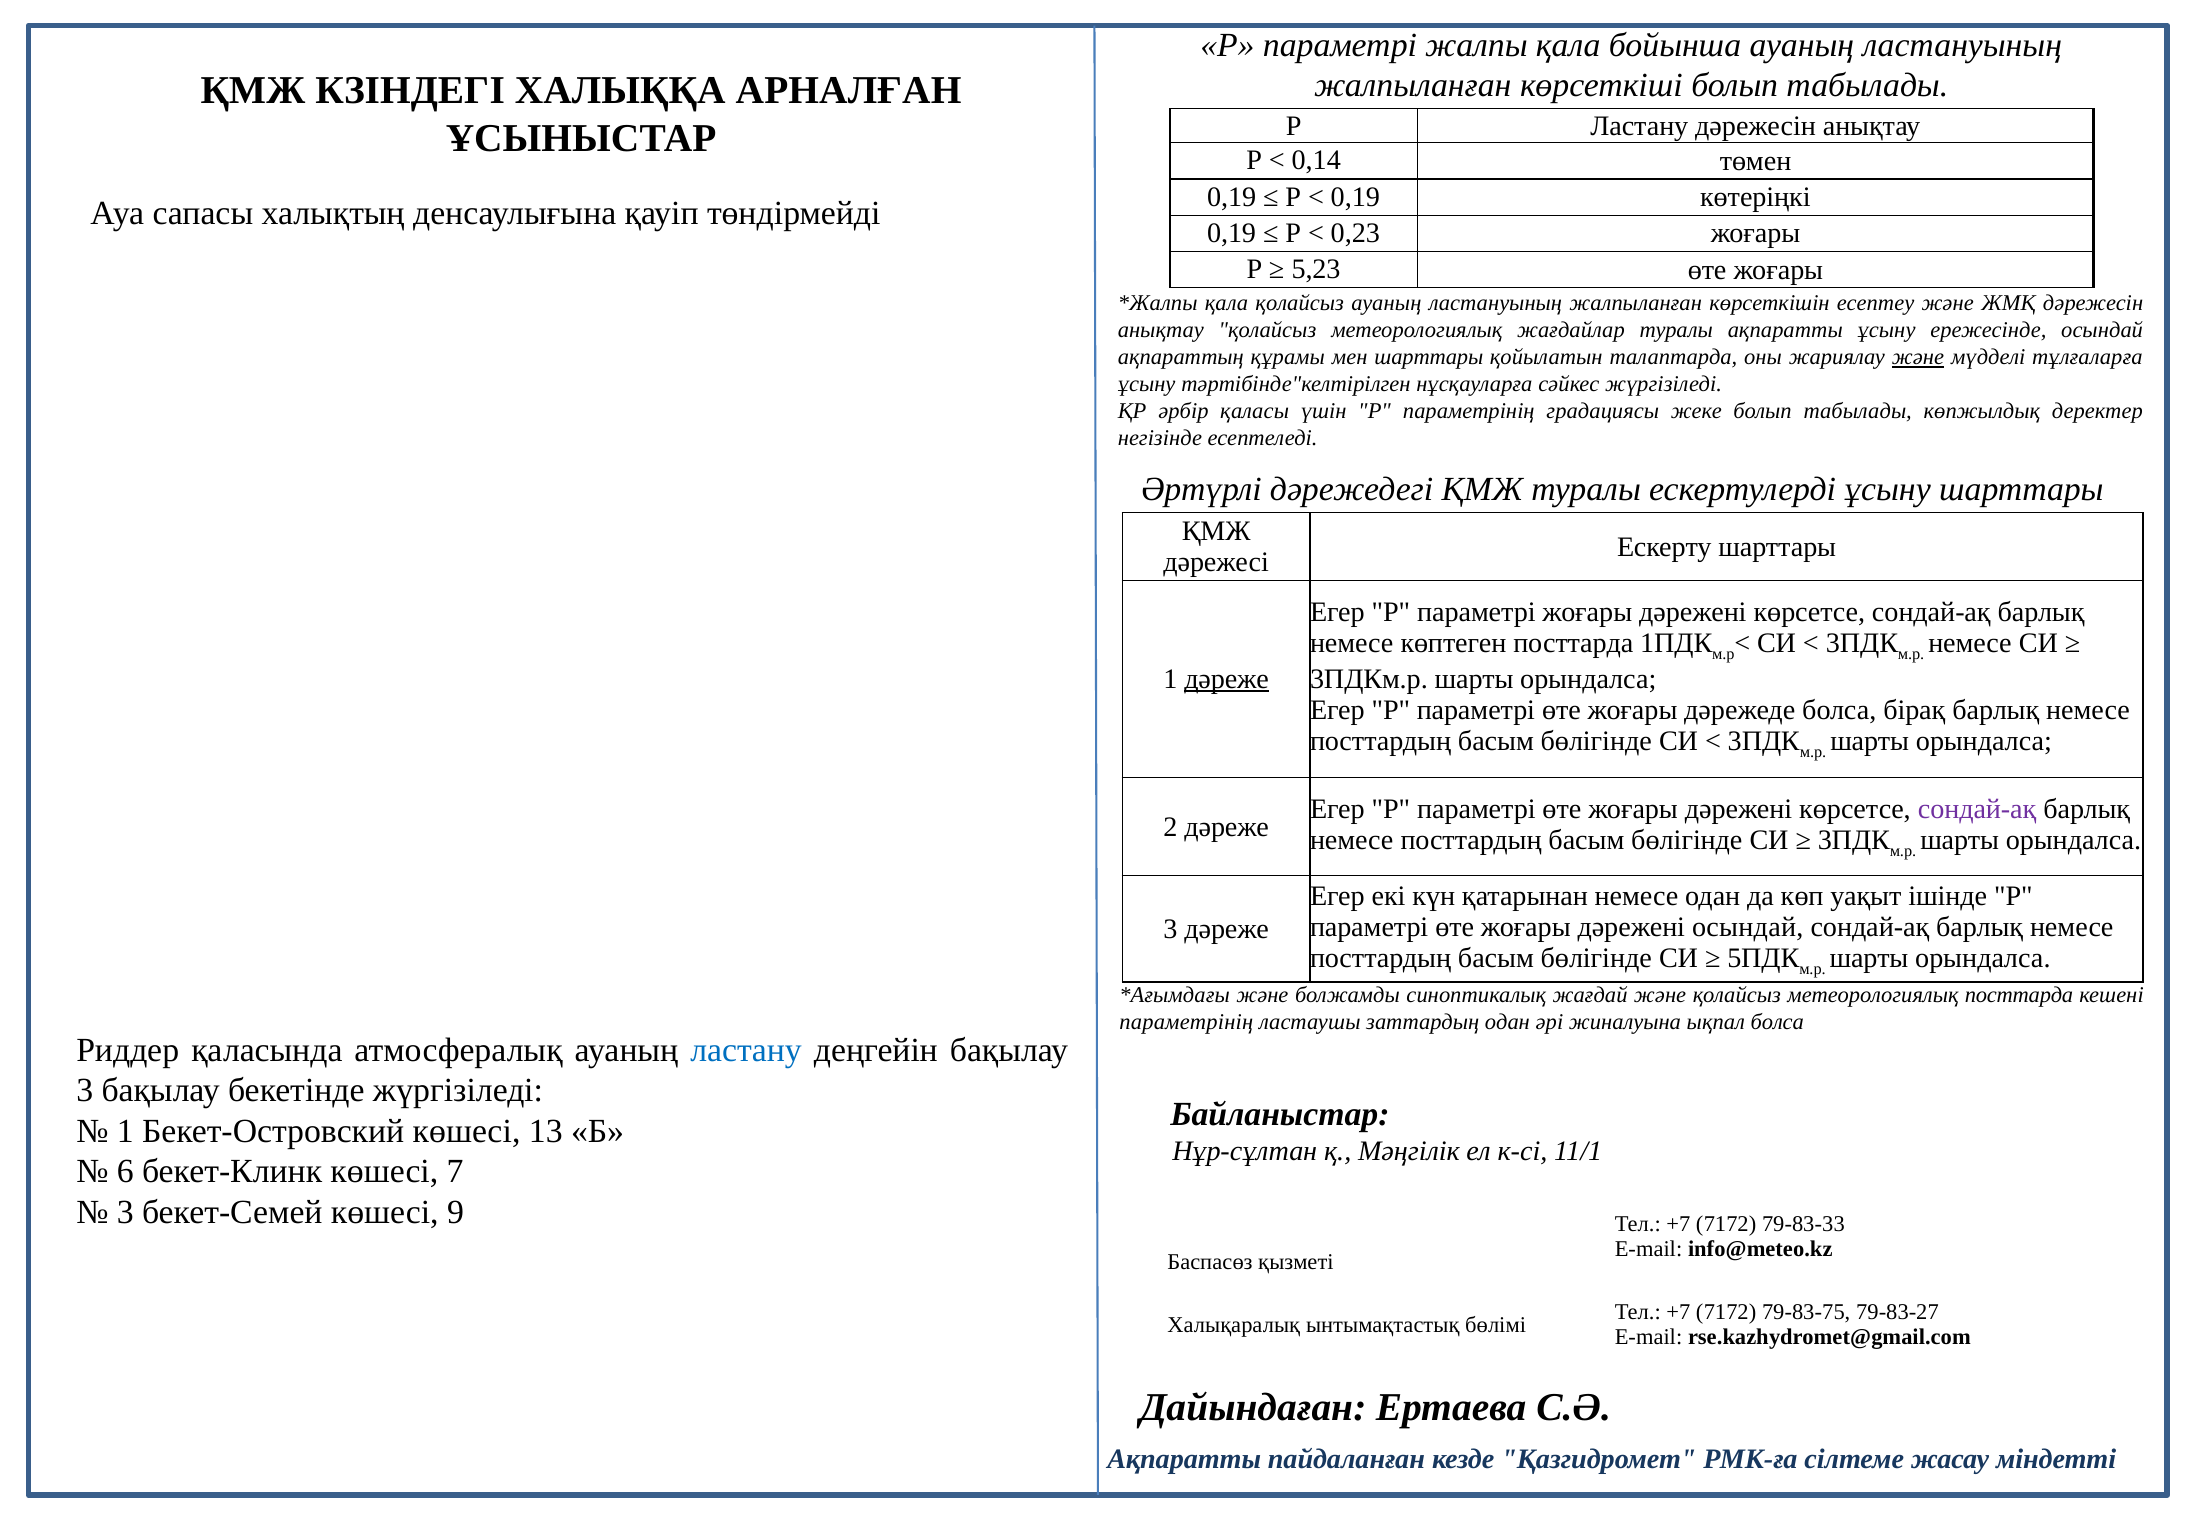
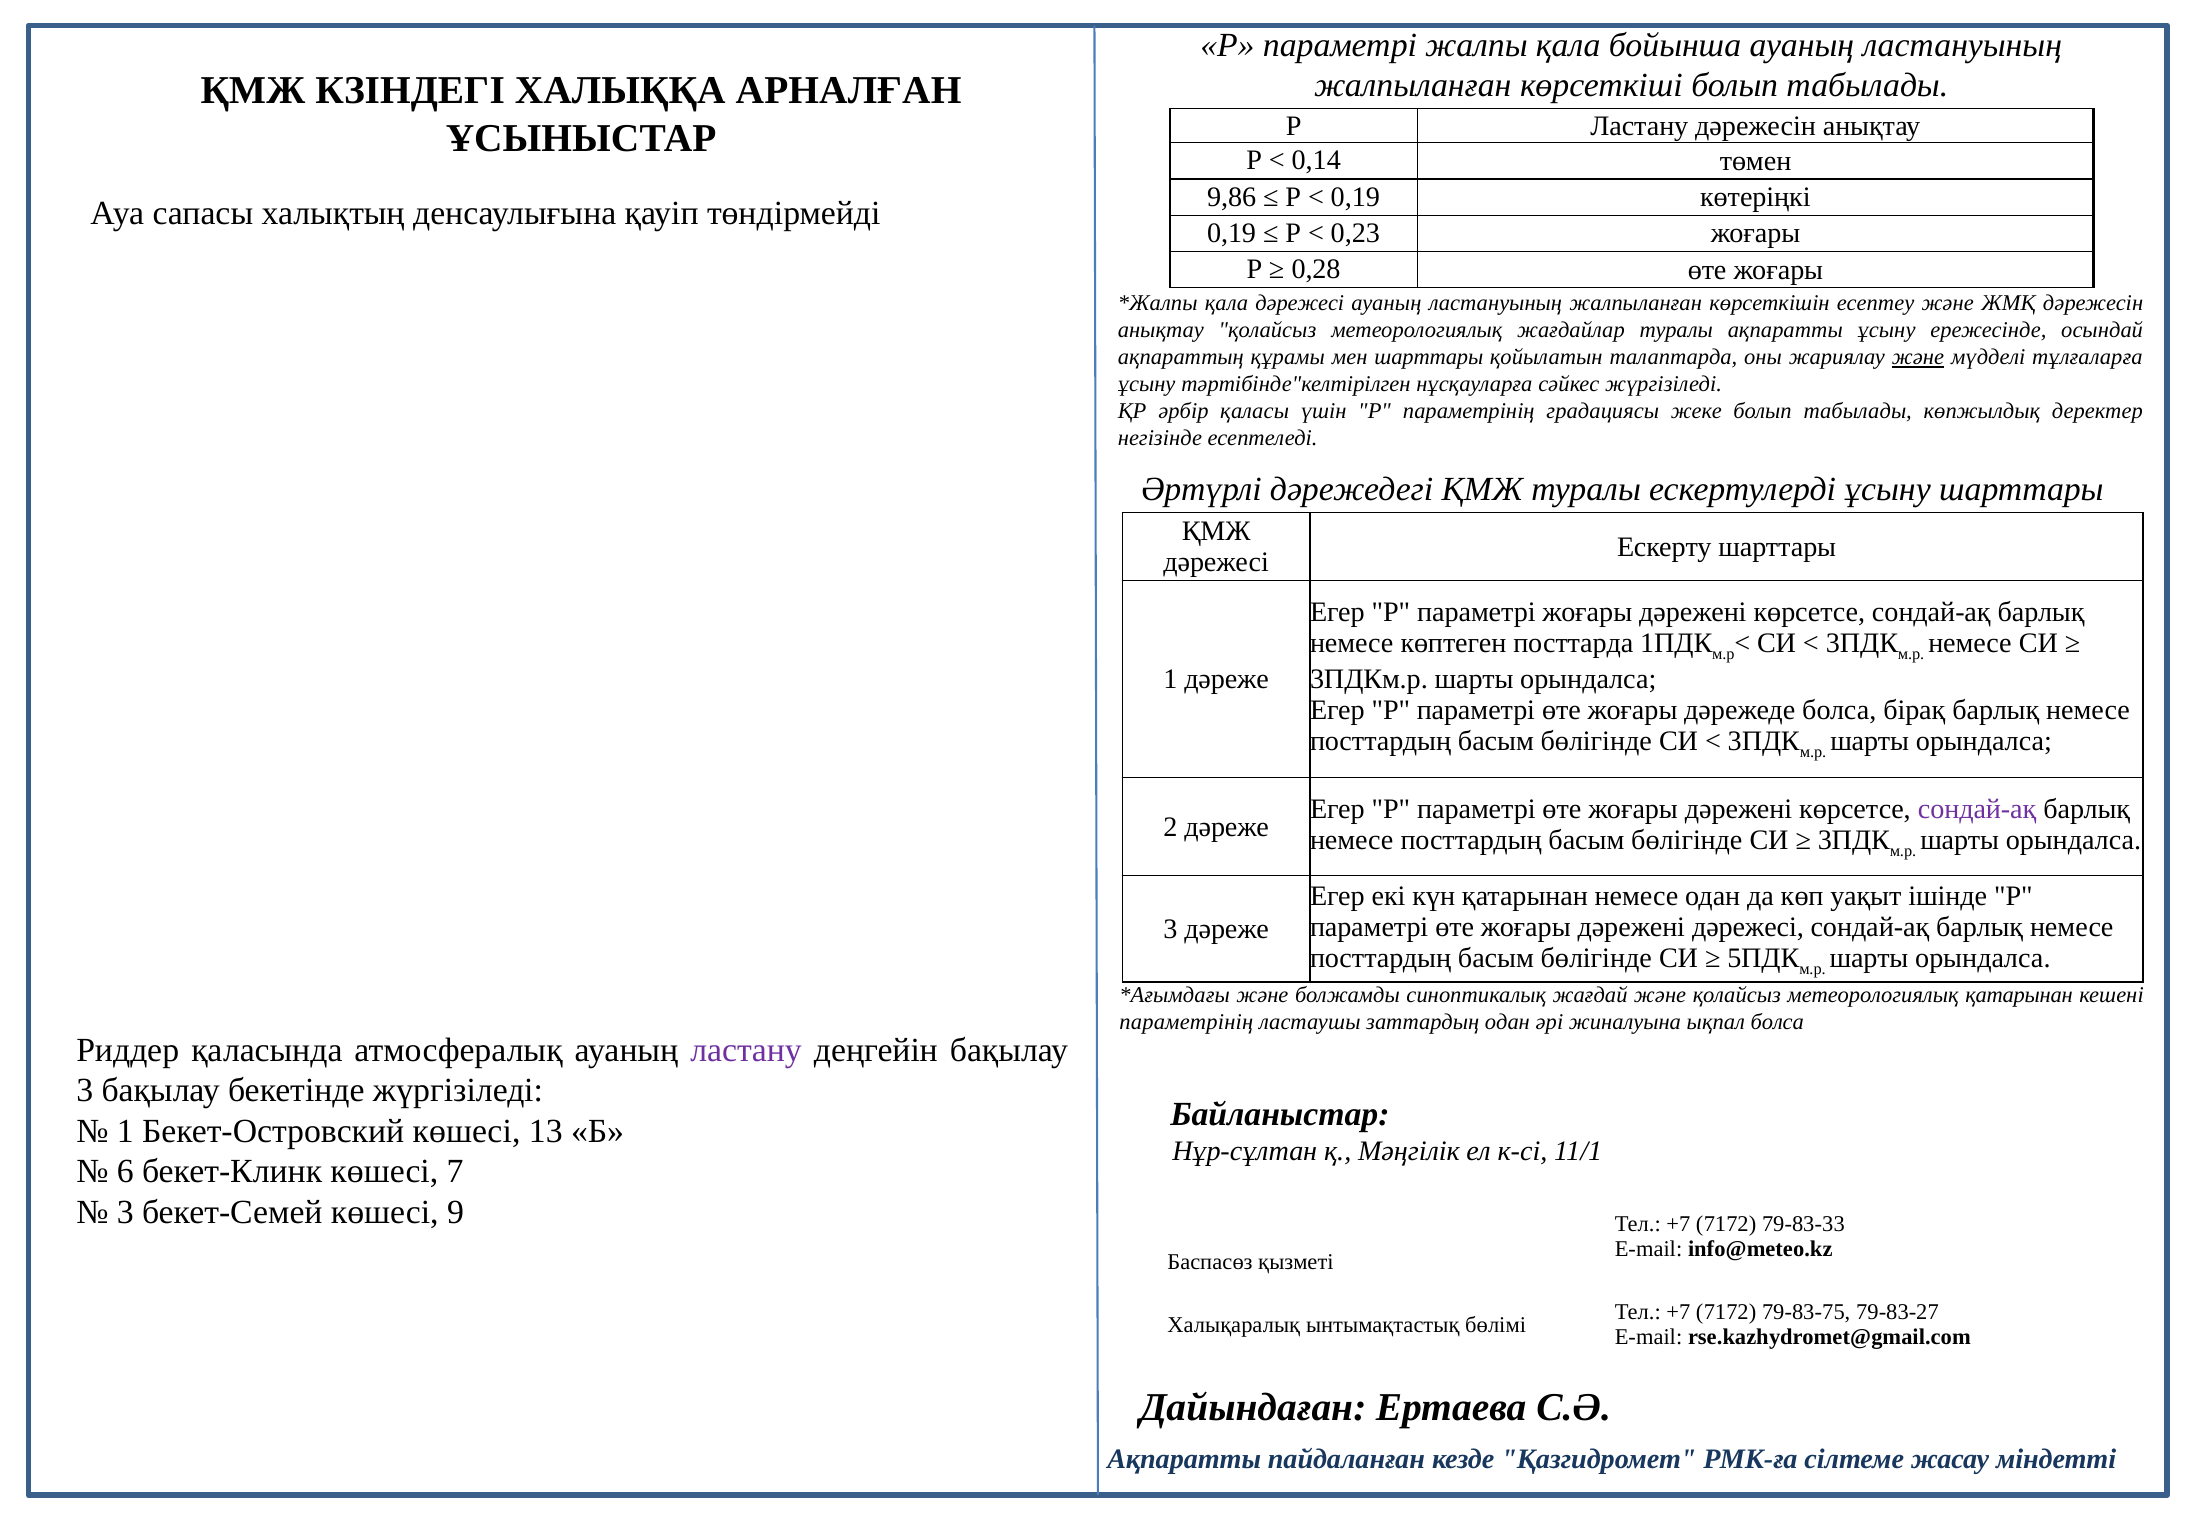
0,19: 0,19 -> 9,86 (1232, 197)
5,23: 5,23 -> 0,28 (1316, 269)
қала қолайсыз: қолайсыз -> дәрежесі (1300, 303)
дәреже underline: present -> none (1227, 679)
дәрежені осындай: осындай -> дәрежесі (1748, 926)
метеорологиялық посттарда: посттарда -> қатарынан (2019, 995)
ластану colour: blue -> purple (746, 1049)
